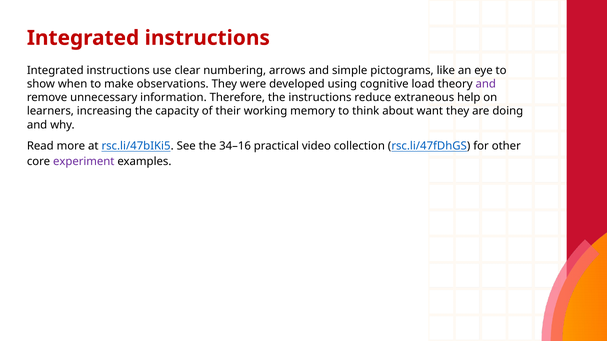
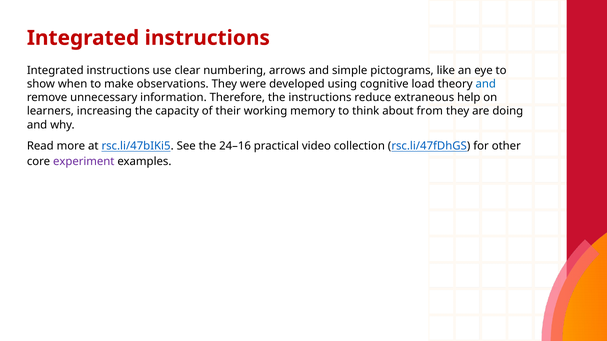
and colour: purple -> blue (486, 84)
want: want -> from (430, 111)
34–16: 34–16 -> 24–16 (235, 146)
